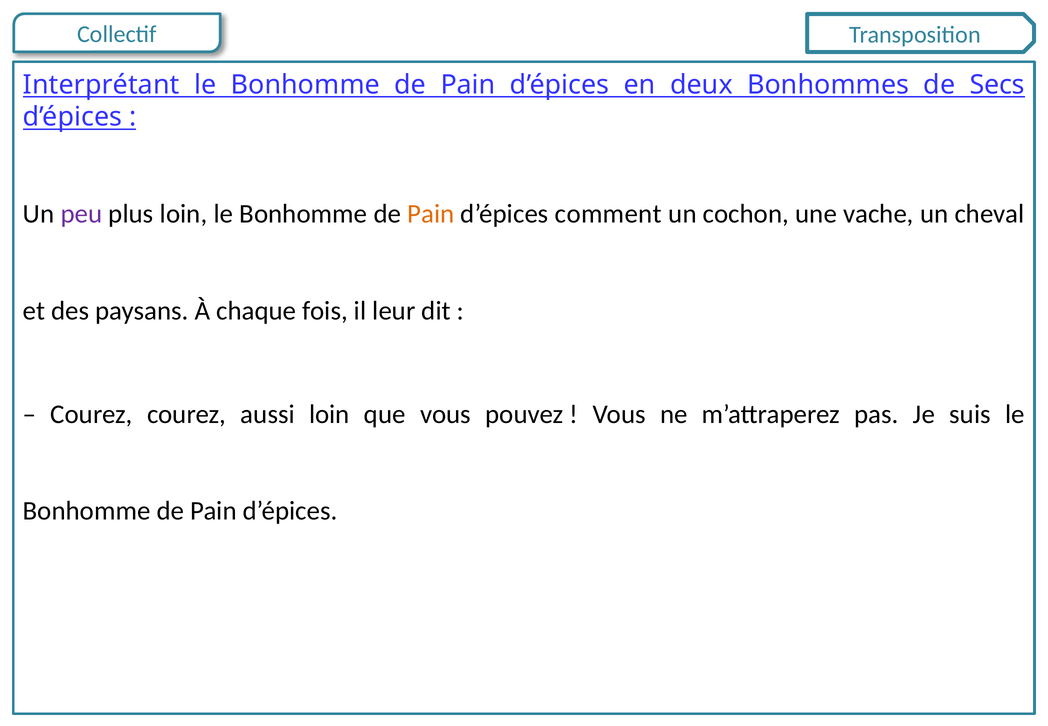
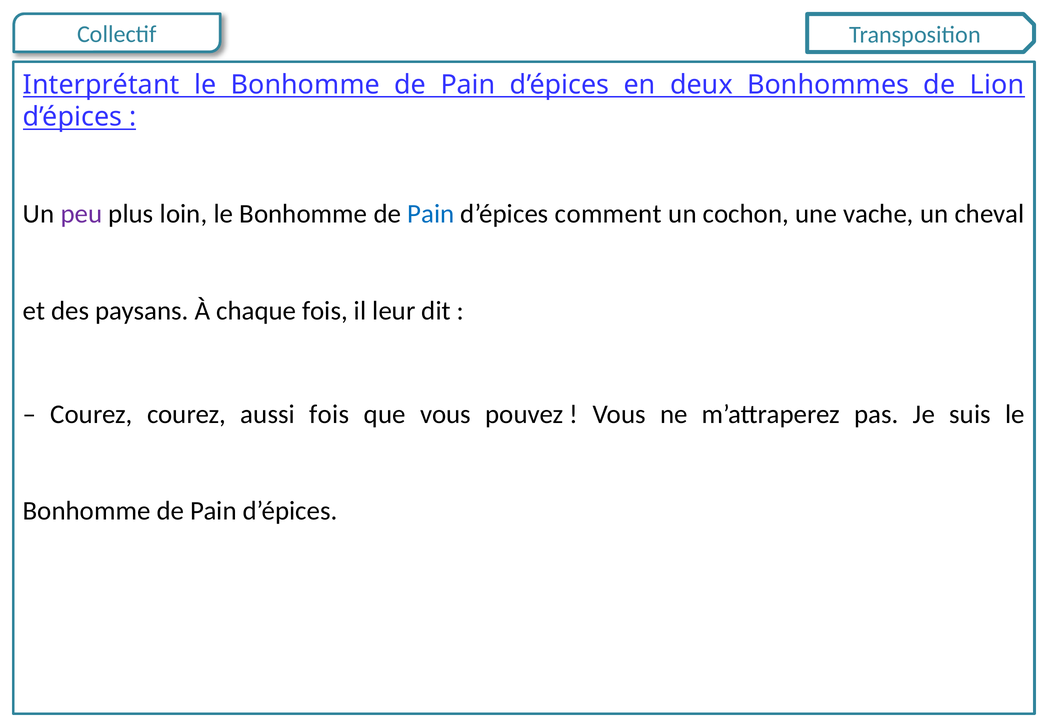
Secs: Secs -> Lion (997, 85)
Pain colour: orange -> blue (431, 214)
aussi loin: loin -> fois (329, 414)
